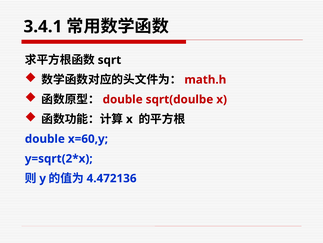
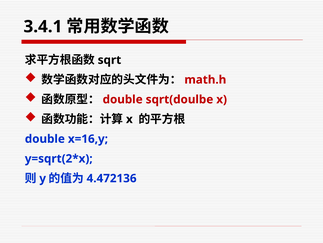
x=60,y: x=60,y -> x=16,y (88, 139)
